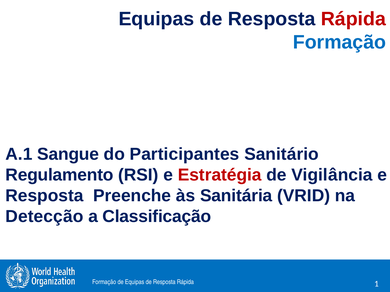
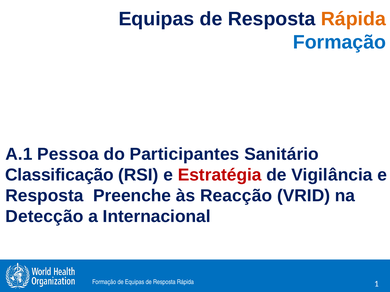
Rápida colour: red -> orange (353, 19)
Sangue: Sangue -> Pessoa (68, 154)
Regulamento: Regulamento -> Classificação (59, 175)
Sanitária: Sanitária -> Reacção (236, 196)
Classificação: Classificação -> Internacional (157, 217)
